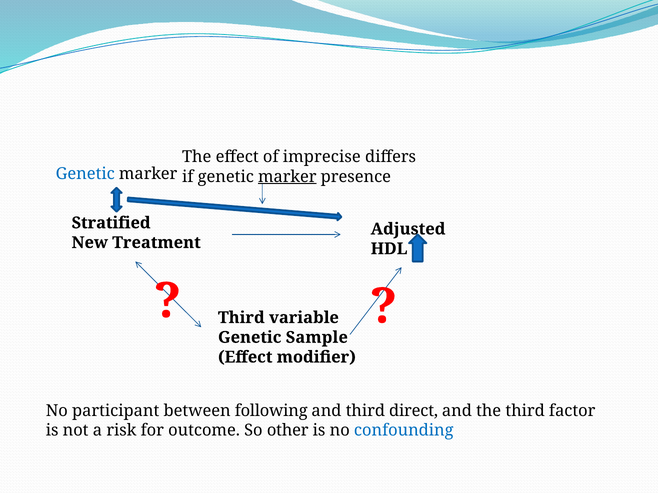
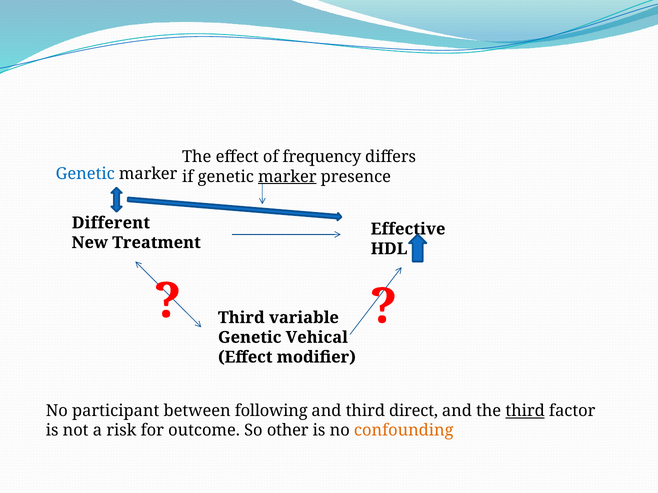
imprecise: imprecise -> frequency (322, 157)
Stratified: Stratified -> Different (111, 223)
Adjusted: Adjusted -> Effective (408, 229)
Sample: Sample -> Vehical (317, 338)
third underline: none -> present (525, 411)
confounding colour: blue -> orange (404, 431)
